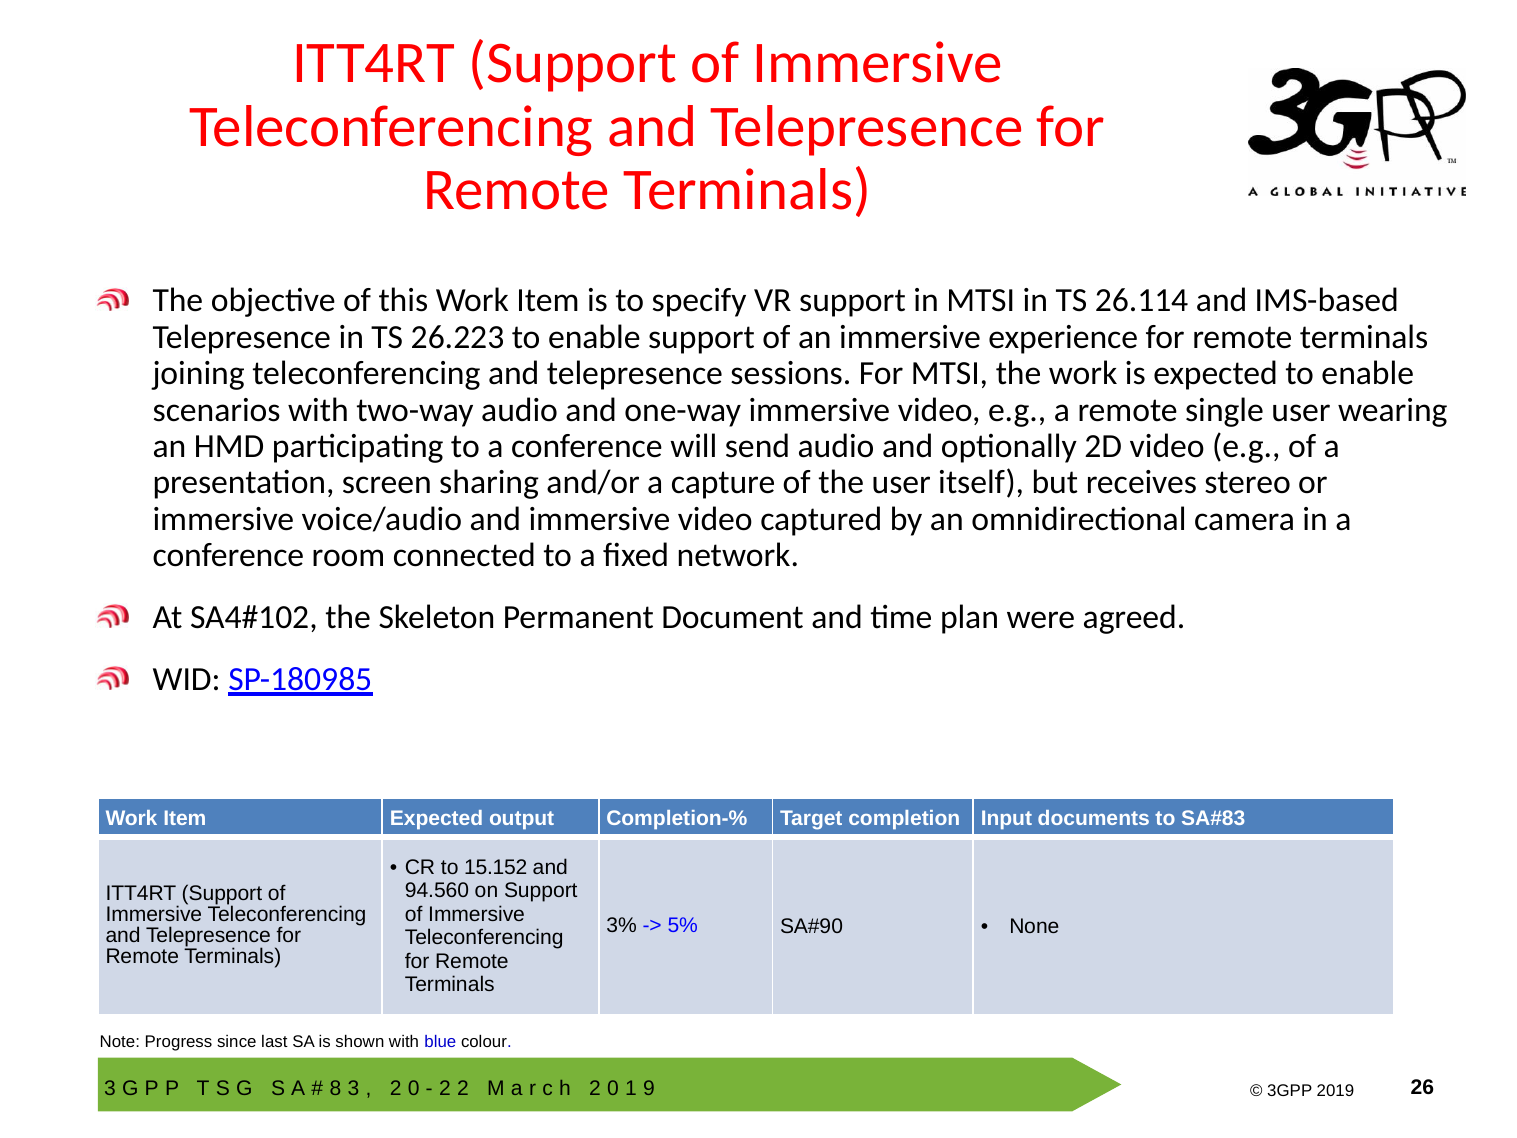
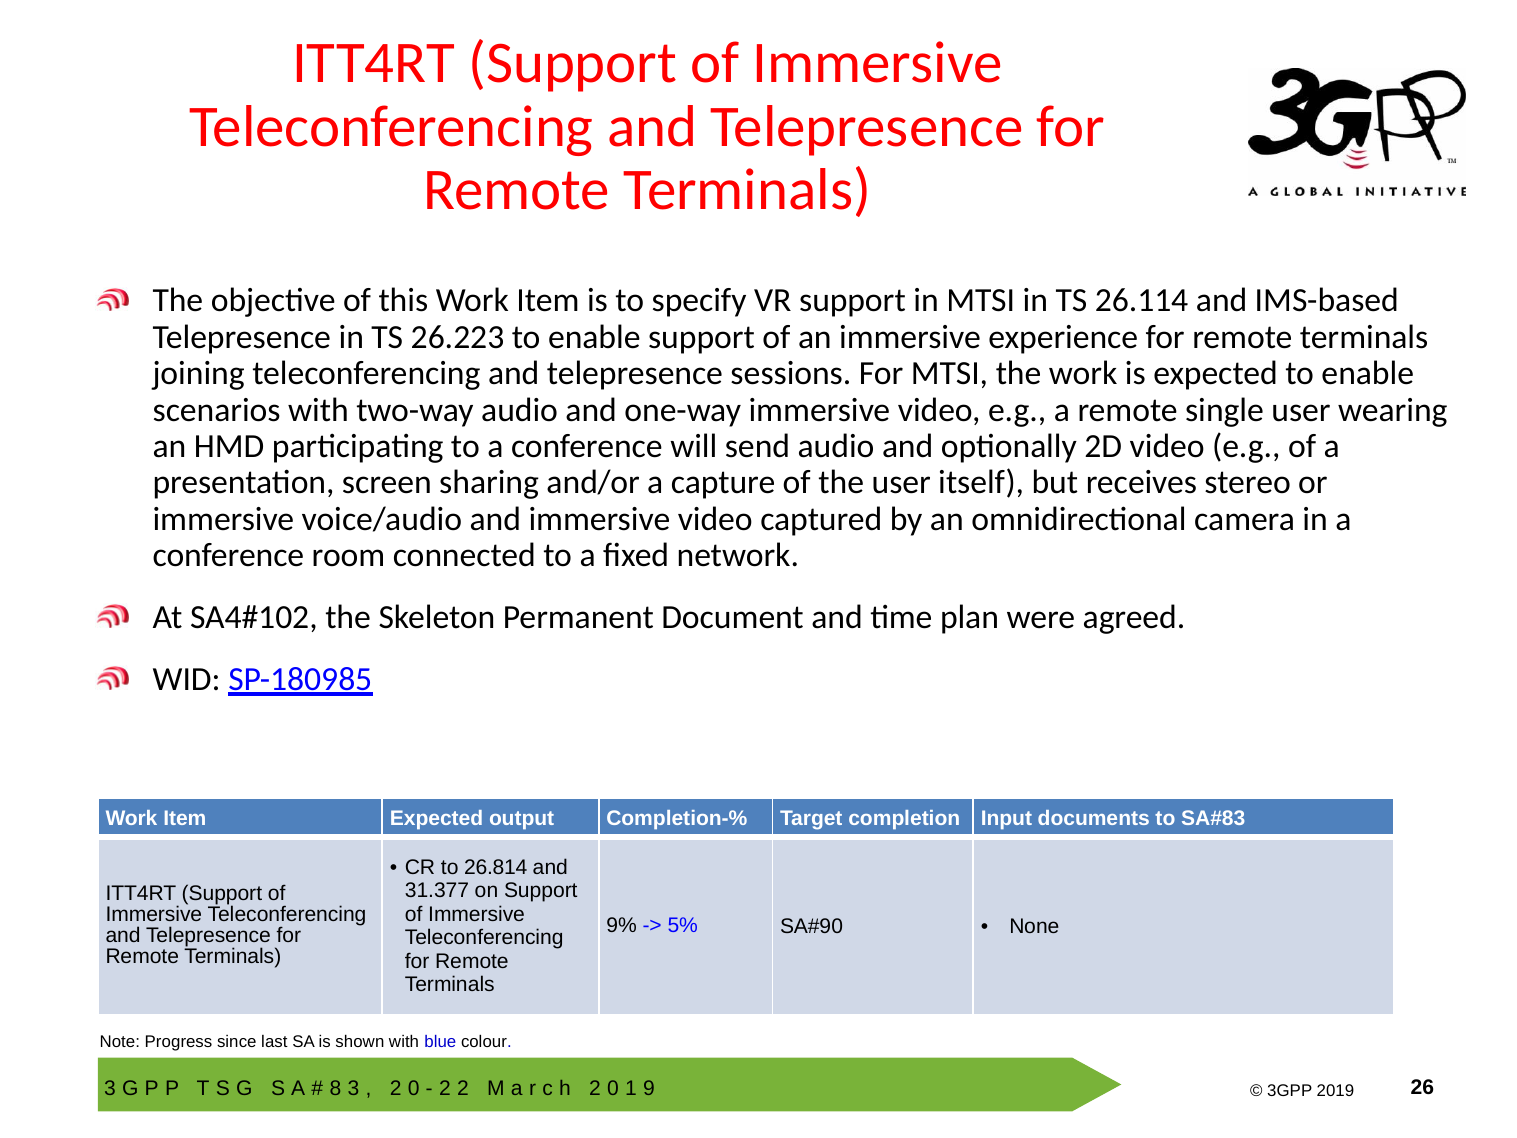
15.152: 15.152 -> 26.814 (496, 867)
94.560: 94.560 -> 31.377 (437, 891)
3%: 3% -> 9% (622, 925)
